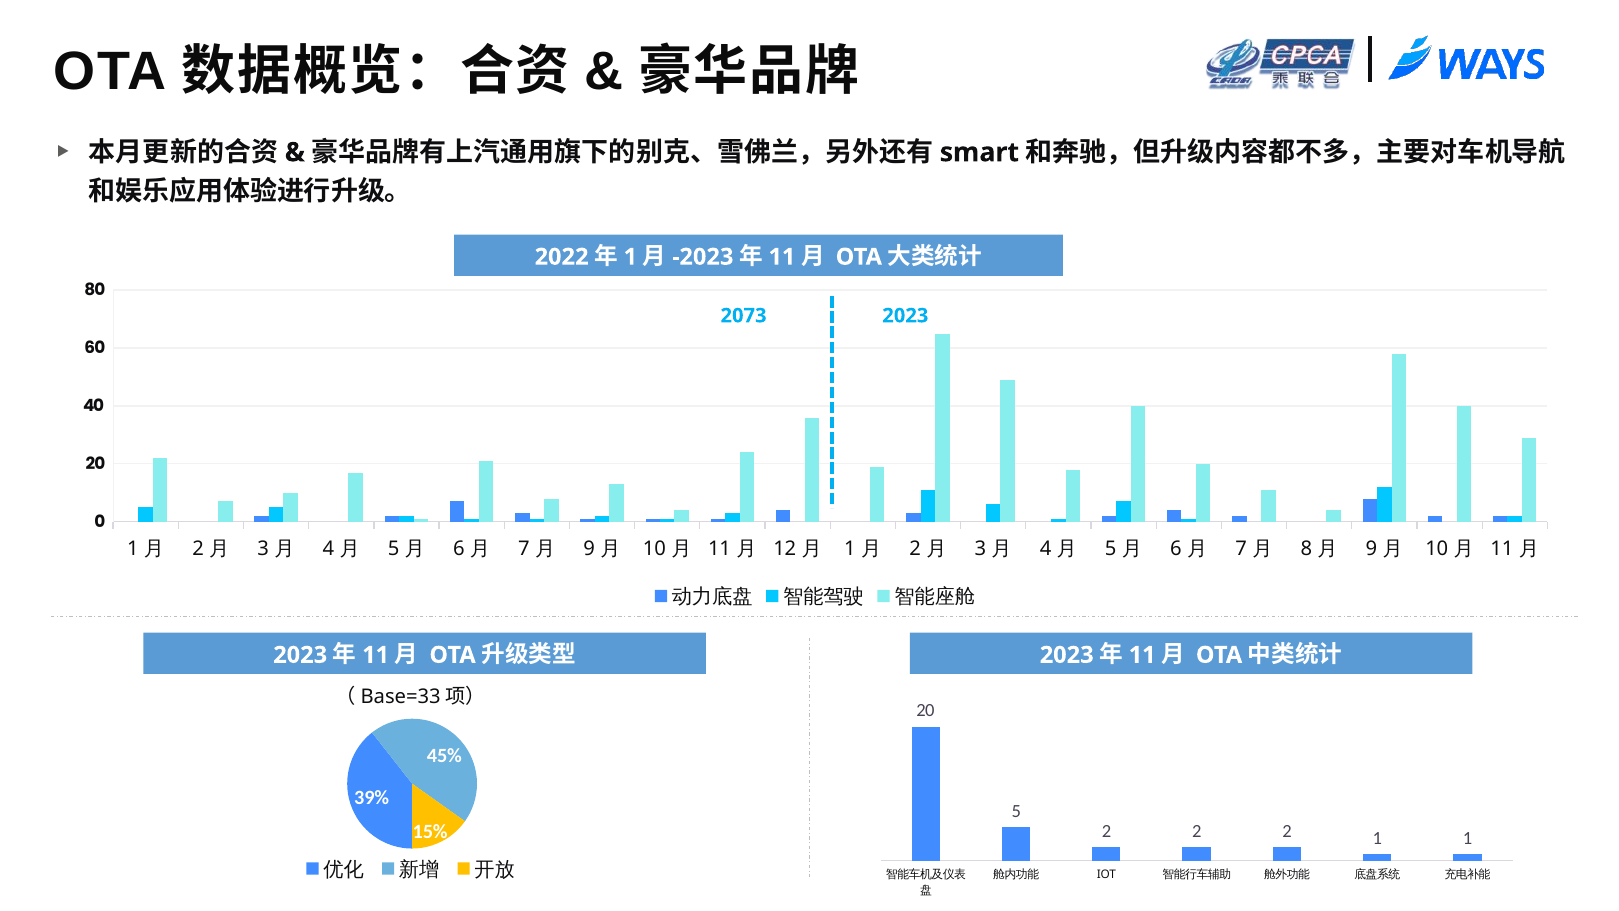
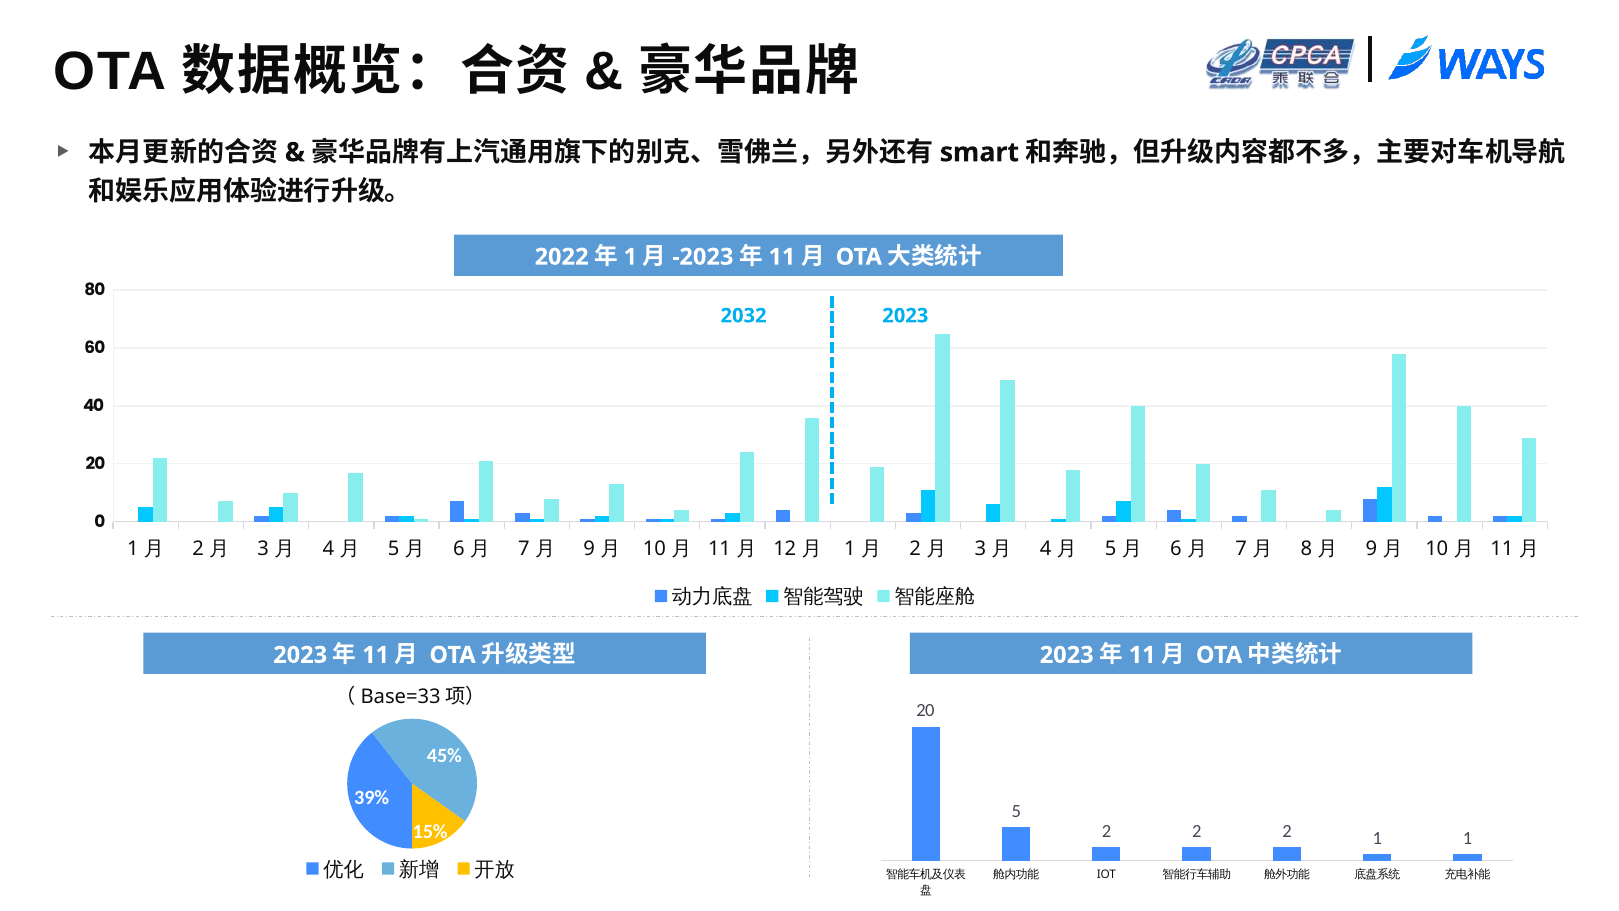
2073: 2073 -> 2032 (744, 316)
